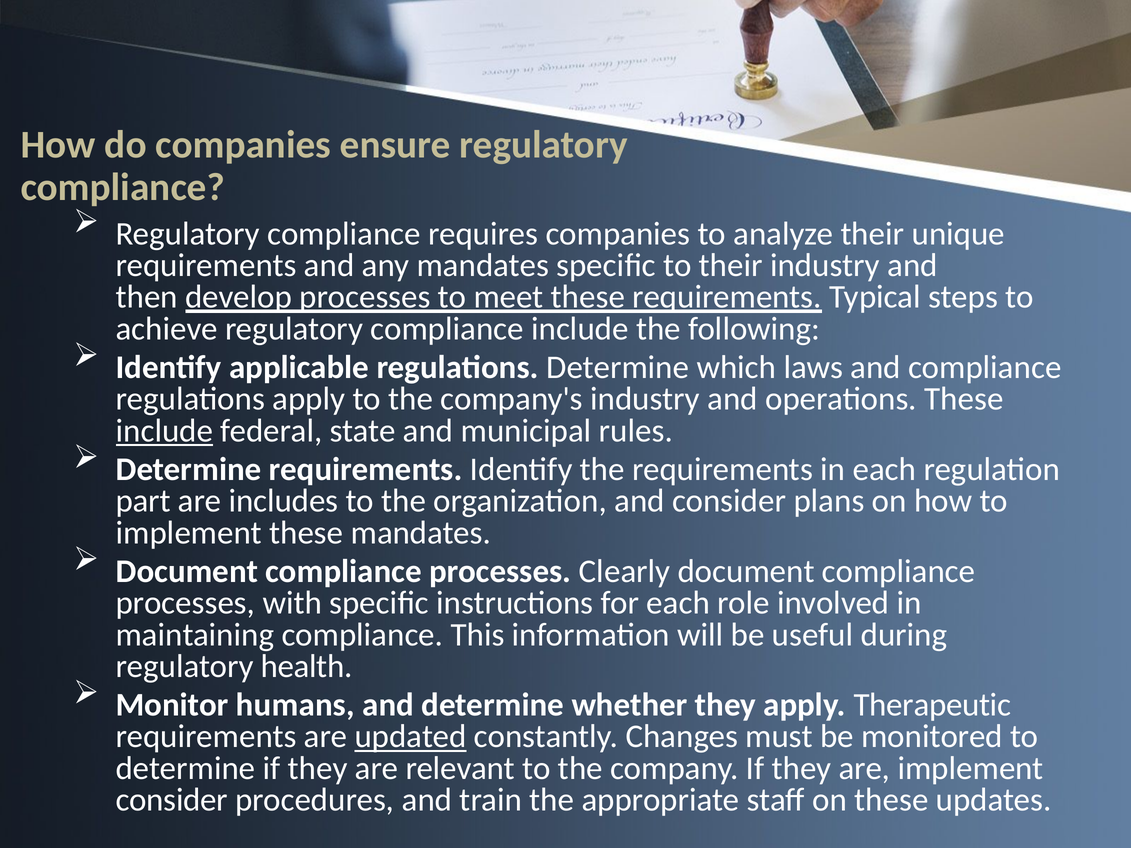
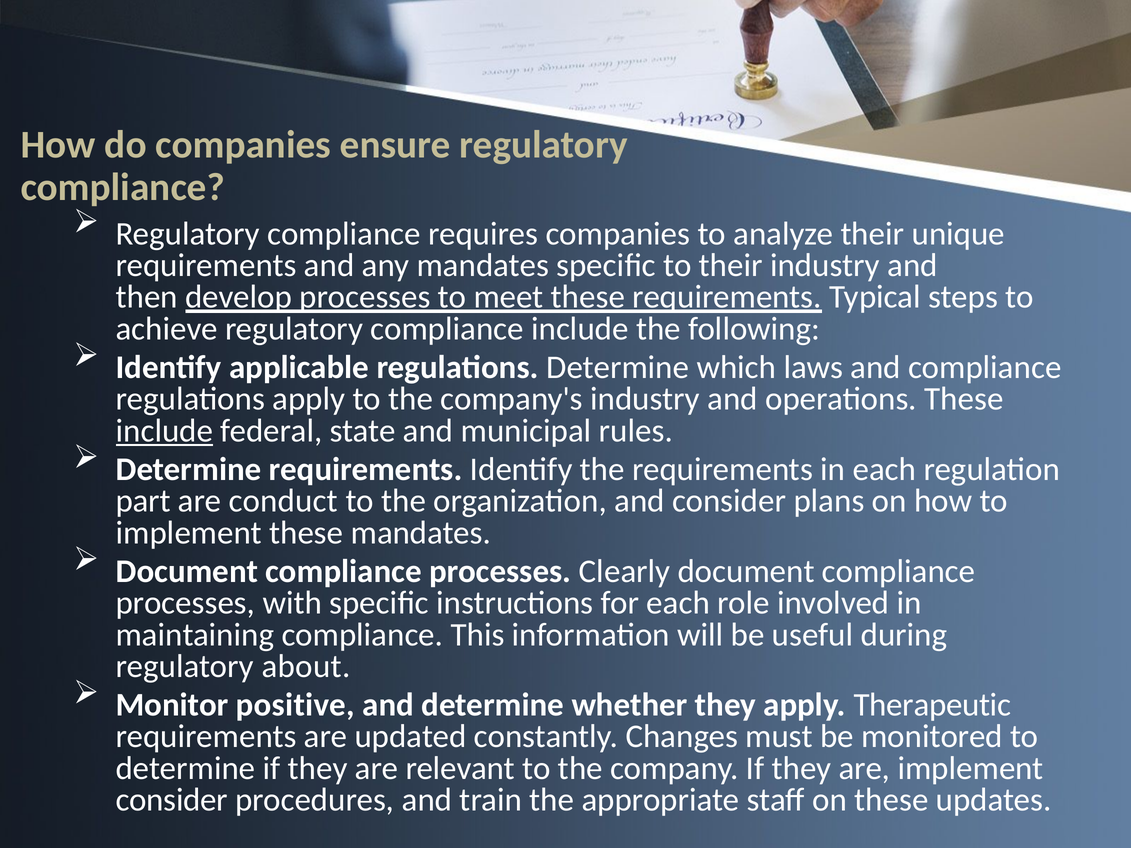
includes: includes -> conduct (283, 501)
health: health -> about (306, 666)
humans: humans -> positive (295, 705)
updated underline: present -> none (411, 737)
